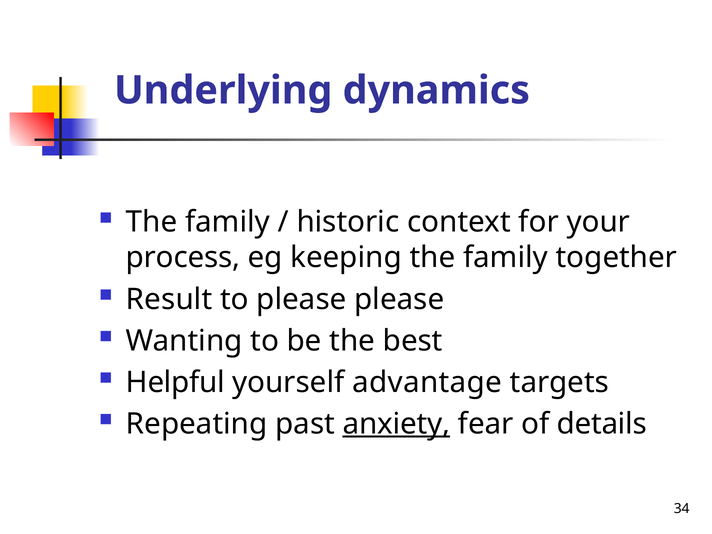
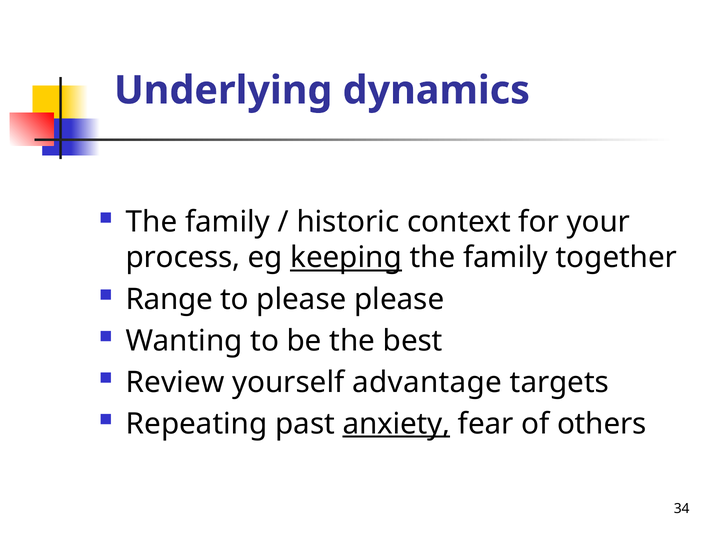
keeping underline: none -> present (346, 258)
Result: Result -> Range (169, 299)
Helpful: Helpful -> Review (175, 382)
details: details -> others (602, 424)
